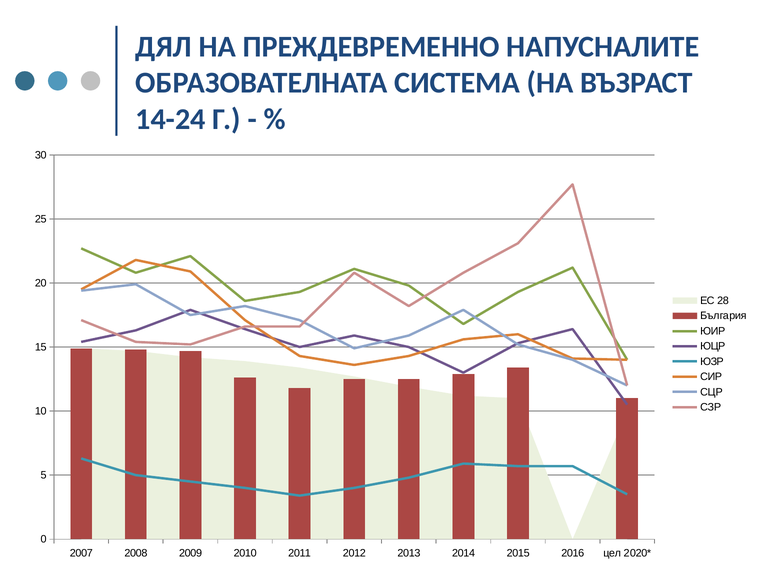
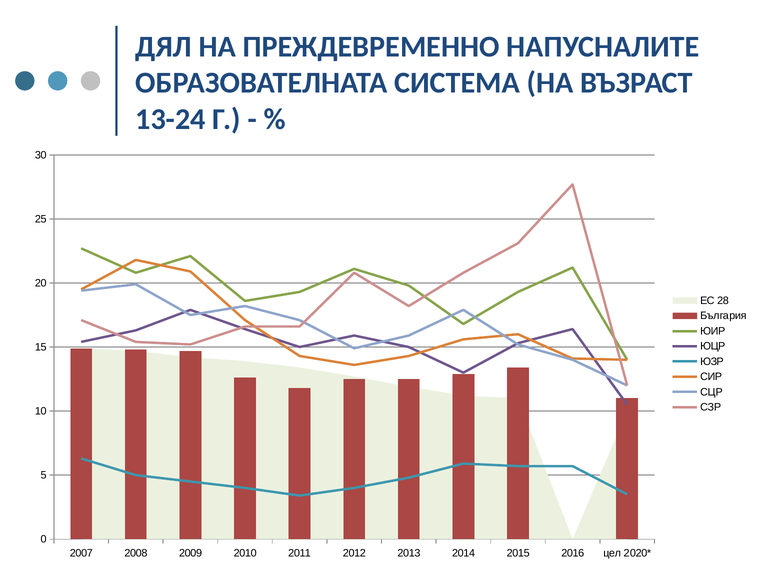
14-24: 14-24 -> 13-24 (171, 119)
